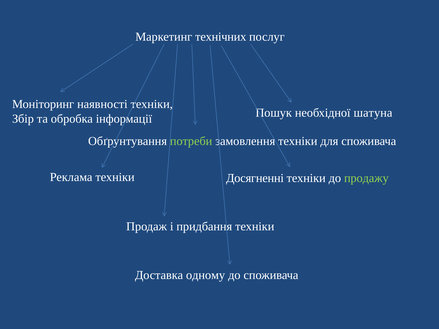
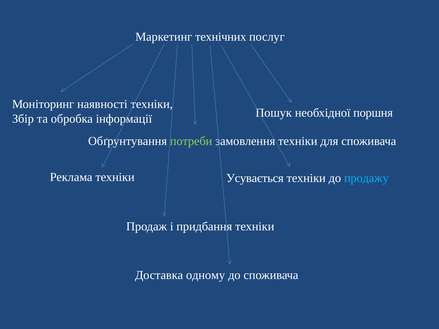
шатуна: шатуна -> поршня (373, 113)
Досягненні: Досягненні -> Усувається (255, 178)
продажу colour: light green -> light blue (366, 178)
